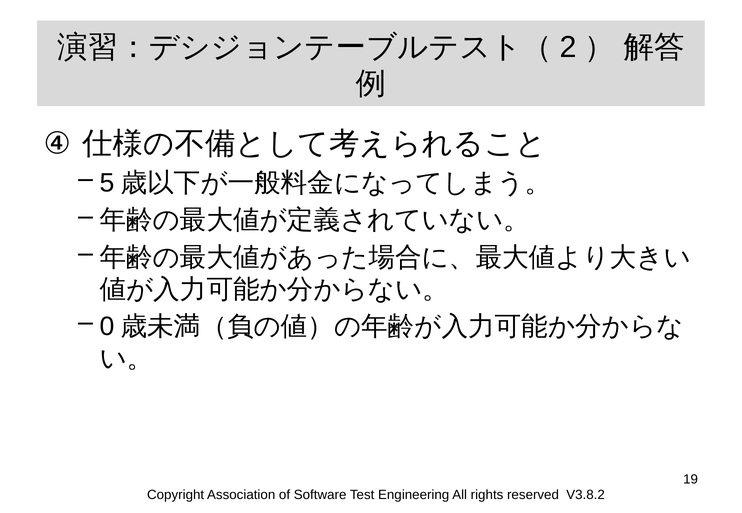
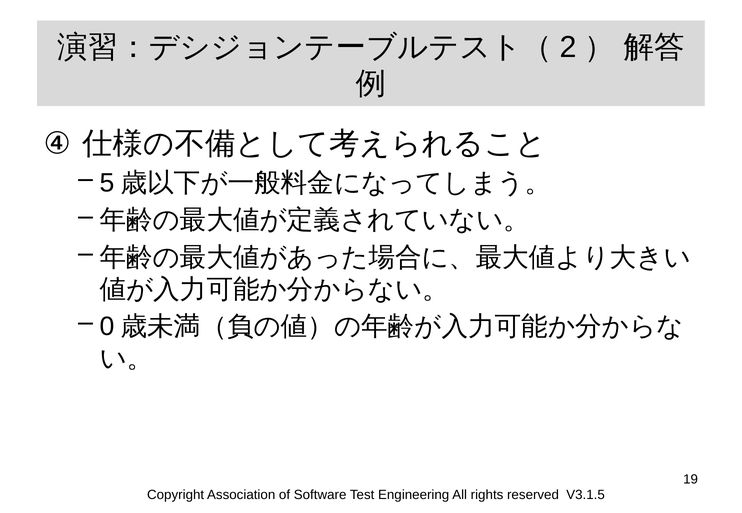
V3.8.2: V3.8.2 -> V3.1.5 (586, 496)
